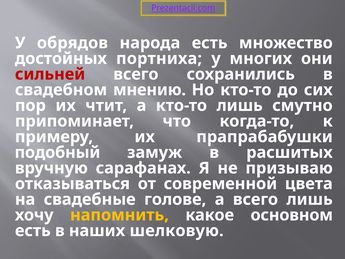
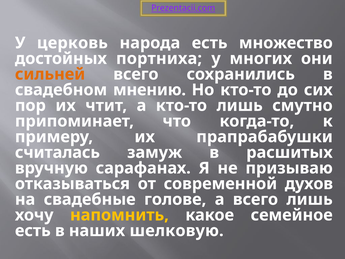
обрядов: обрядов -> церковь (72, 43)
сильней colour: red -> orange (50, 74)
подобный: подобный -> считалась (57, 152)
цвета: цвета -> духов (309, 184)
основном: основном -> семейное (292, 215)
